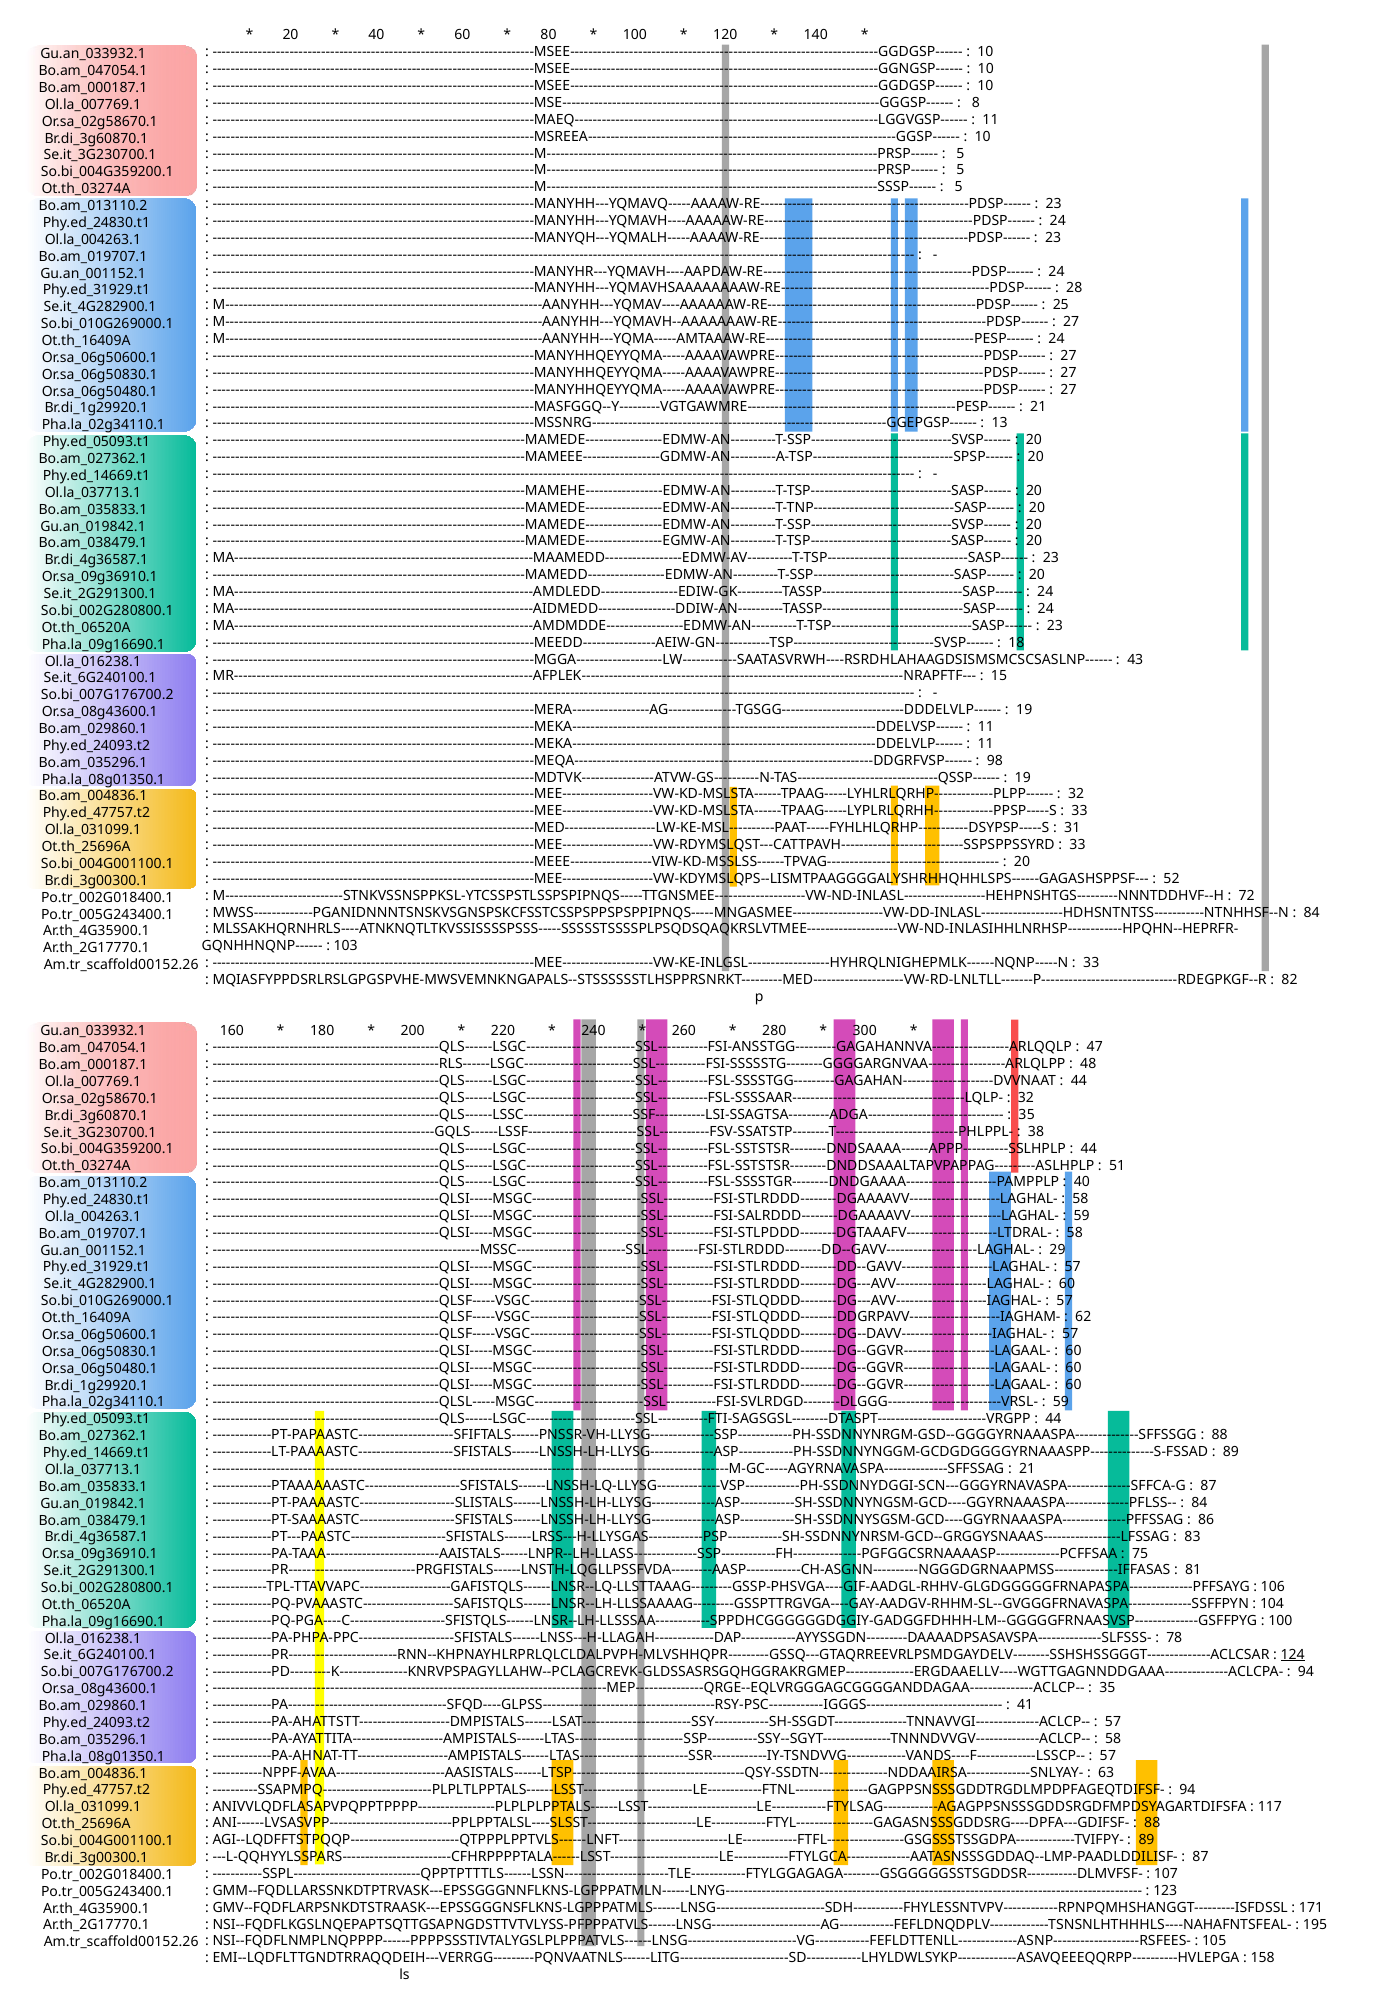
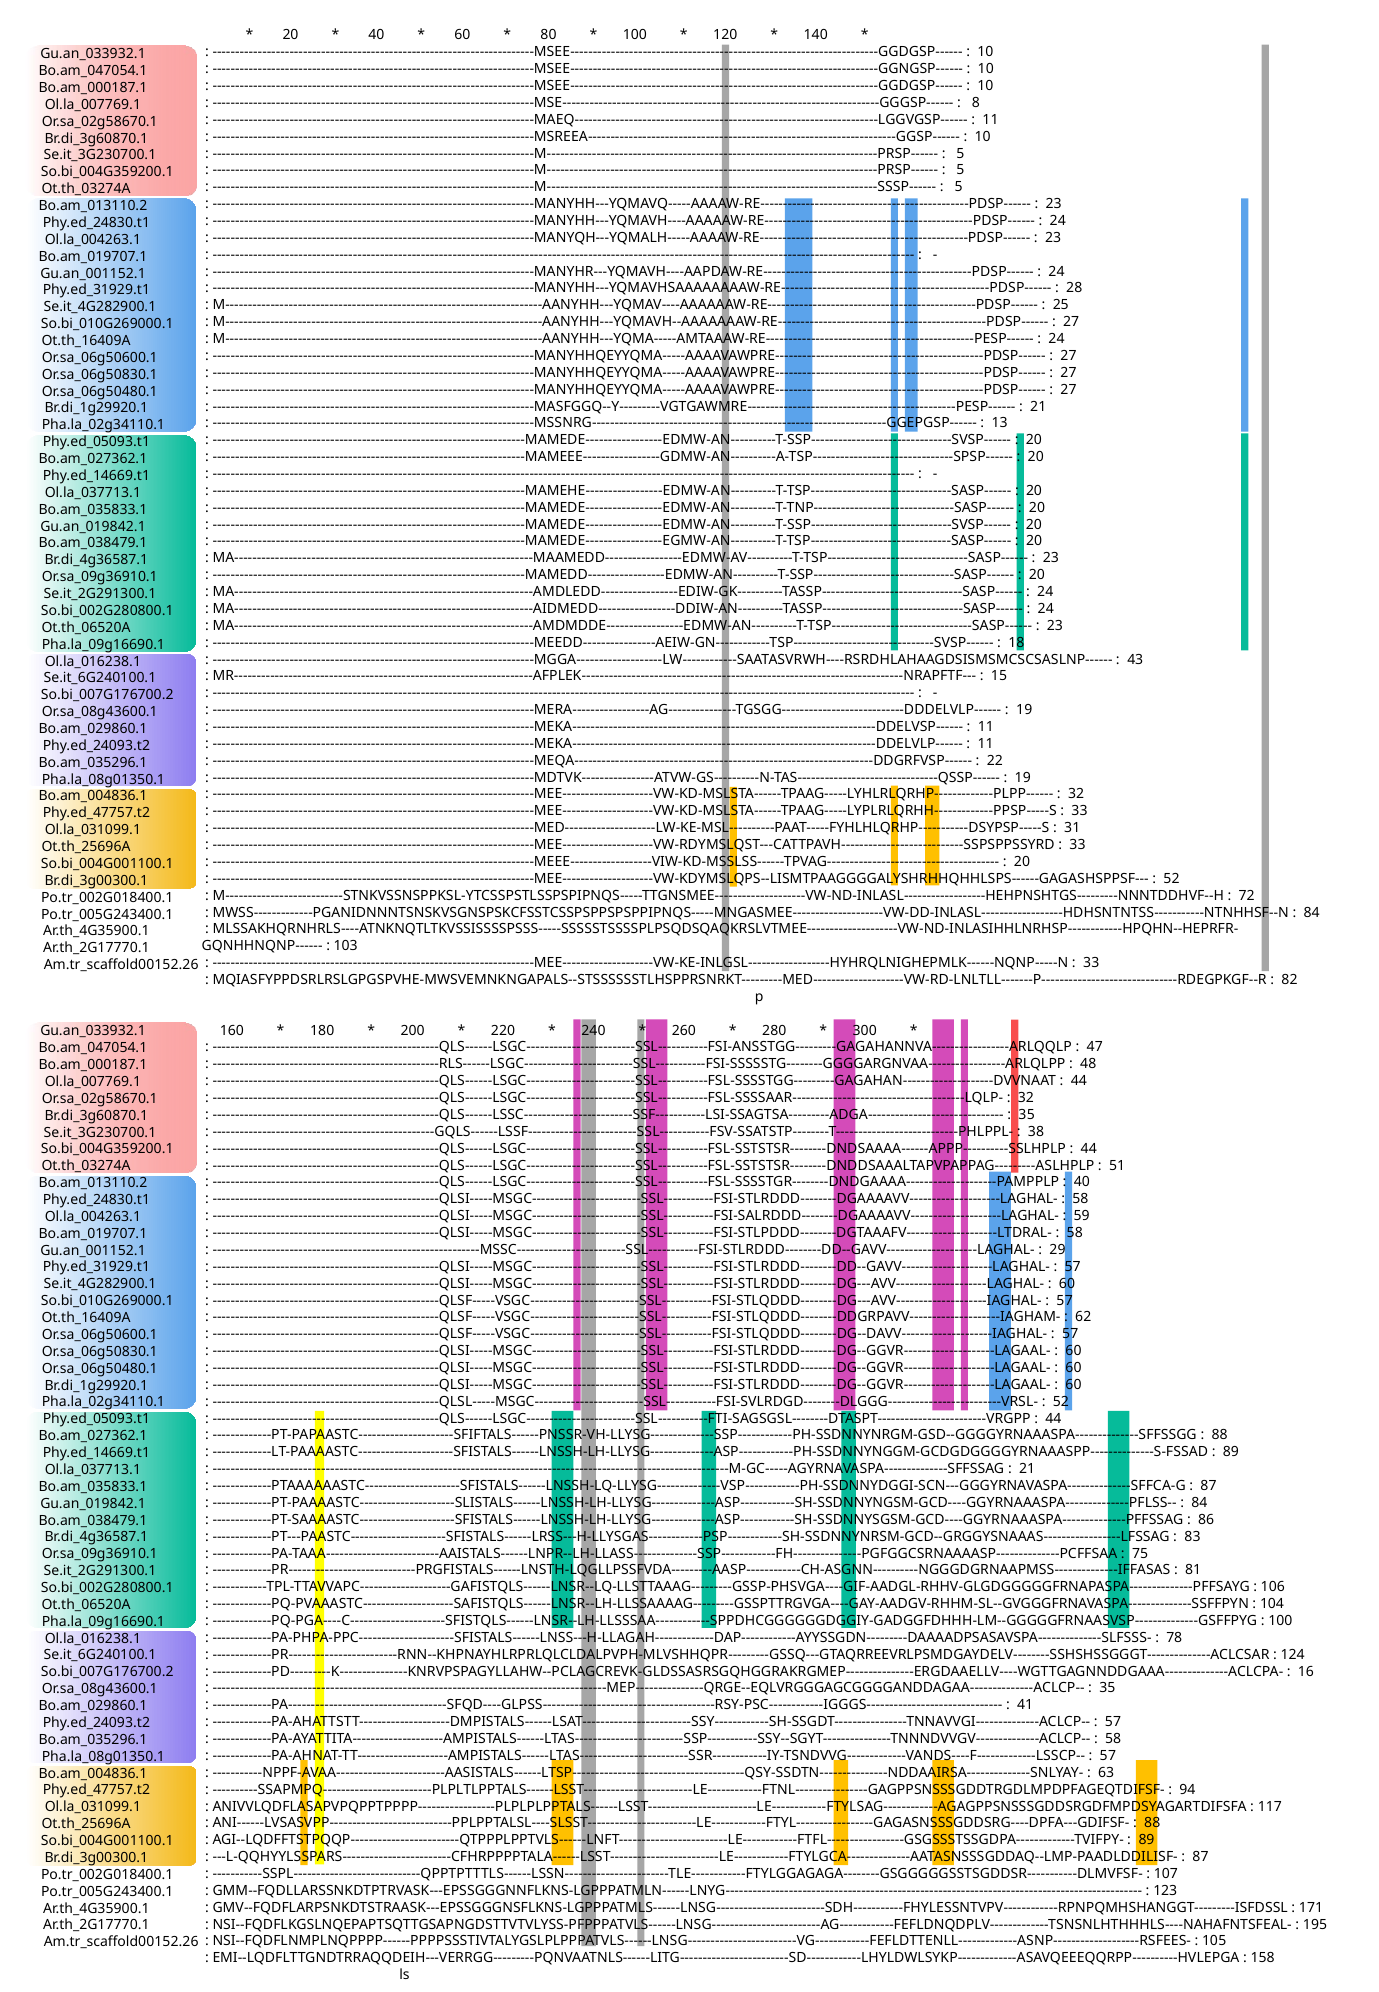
98: 98 -> 22 (995, 761)
59: 59 -> 52 (1061, 1402)
124 underline: present -> none (1293, 1655)
94: 94 -> 16 (1306, 1671)
